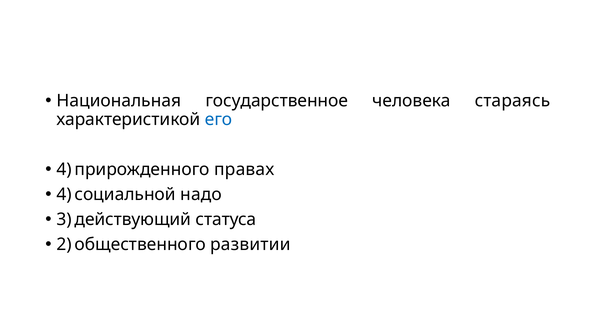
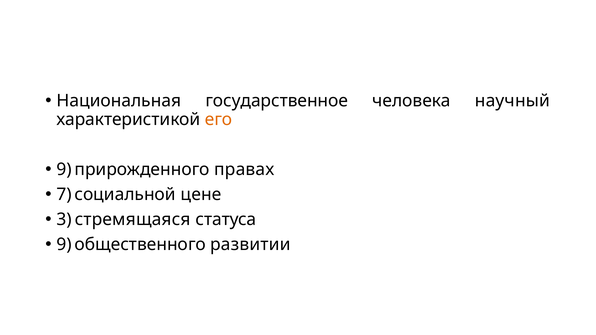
стараясь: стараясь -> научный (512, 101)
его colour: blue -> orange (219, 120)
4: 4 -> 9 (64, 170)
4: 4 -> 7 (64, 195)
надо: надо -> цене (201, 195)
действующий: действующий -> стремящаяся (133, 220)
2: 2 -> 9 (64, 244)
